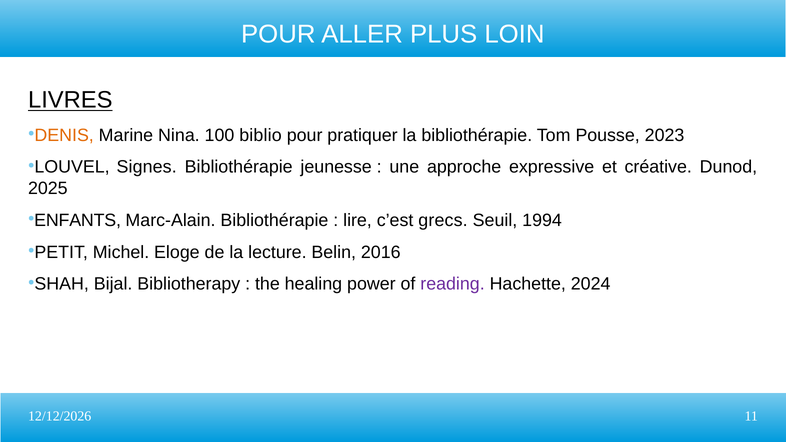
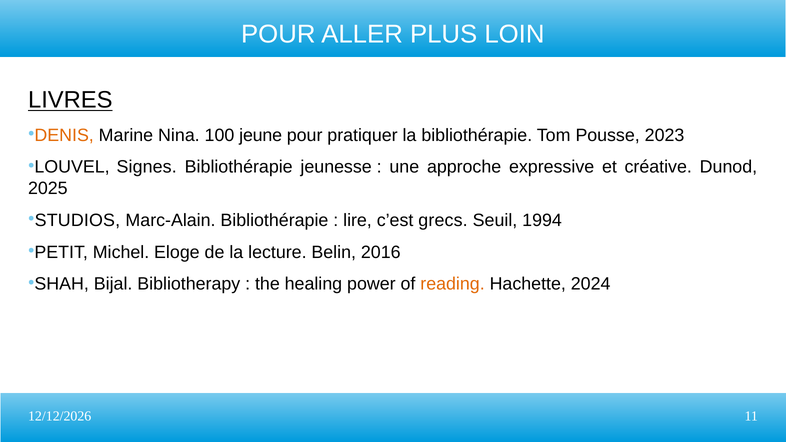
biblio: biblio -> jeune (261, 135)
ENFANTS: ENFANTS -> STUDIOS (77, 220)
reading colour: purple -> orange (453, 284)
